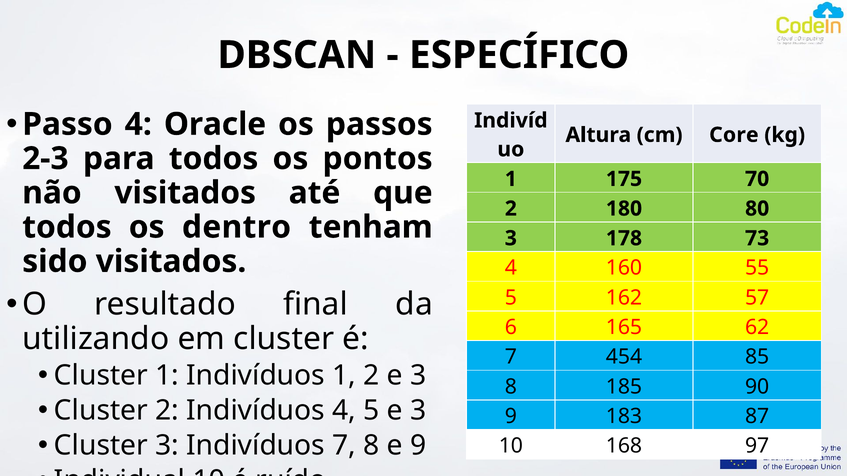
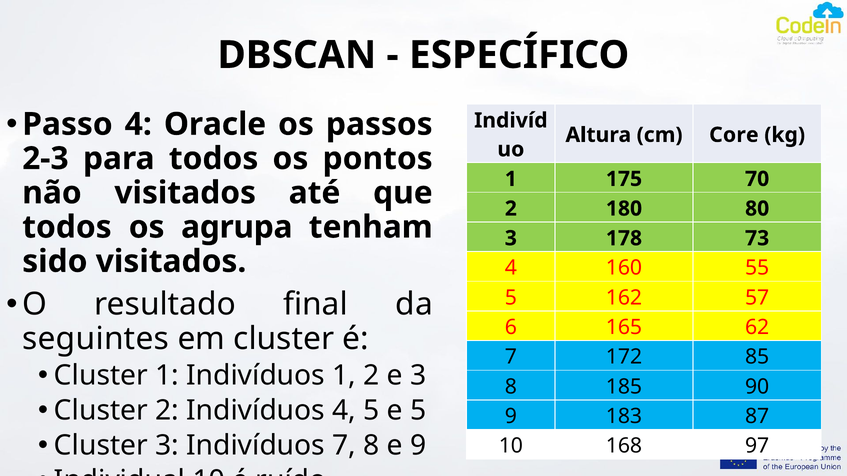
dentro: dentro -> agrupa (237, 227)
utilizando: utilizando -> seguintes (96, 339)
454: 454 -> 172 (624, 357)
5 e 3: 3 -> 5 (418, 411)
